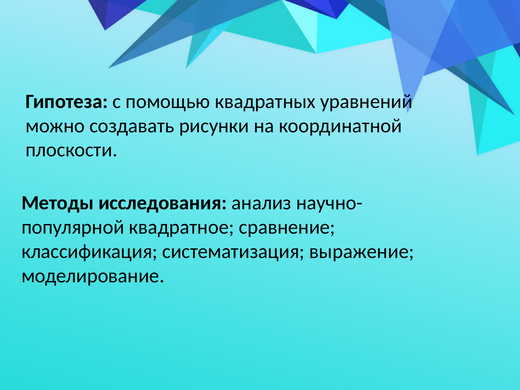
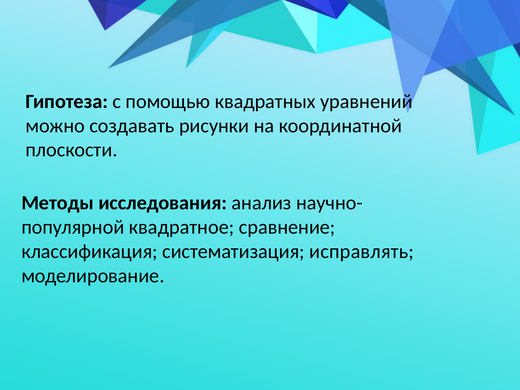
выражение: выражение -> исправлять (362, 252)
